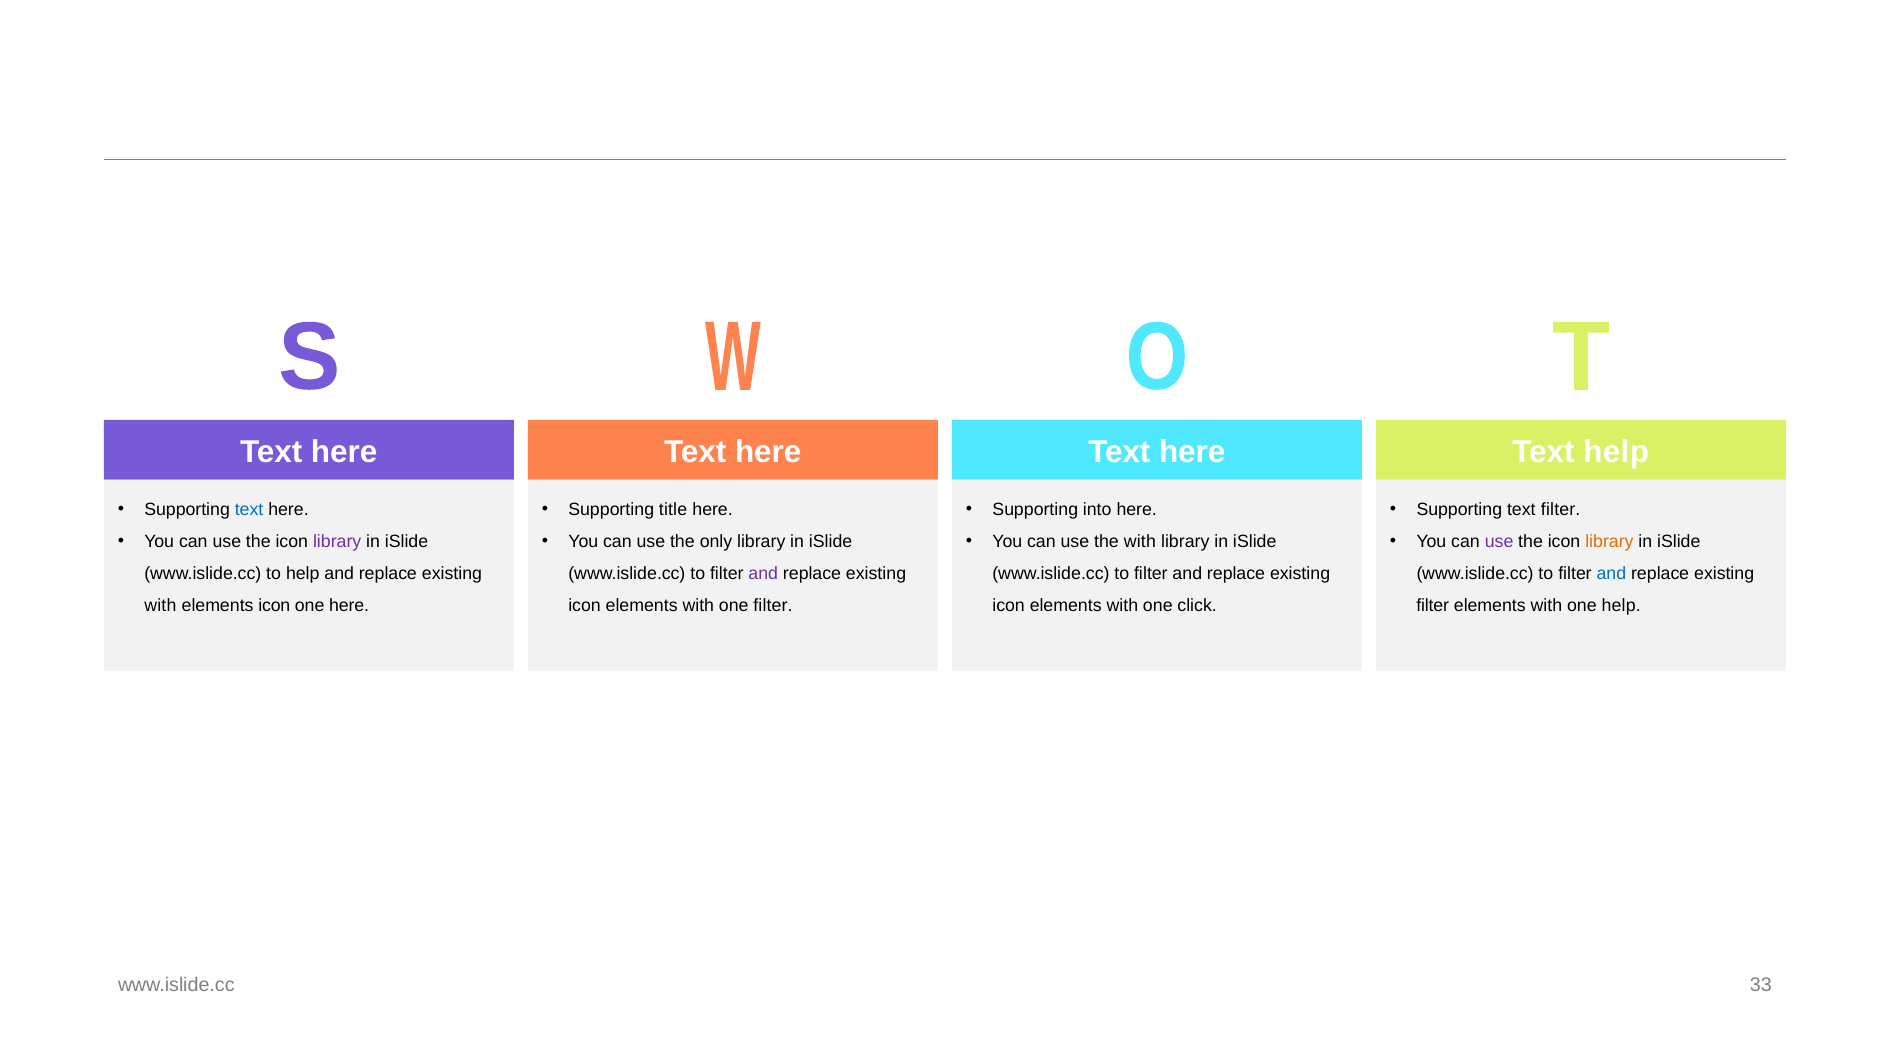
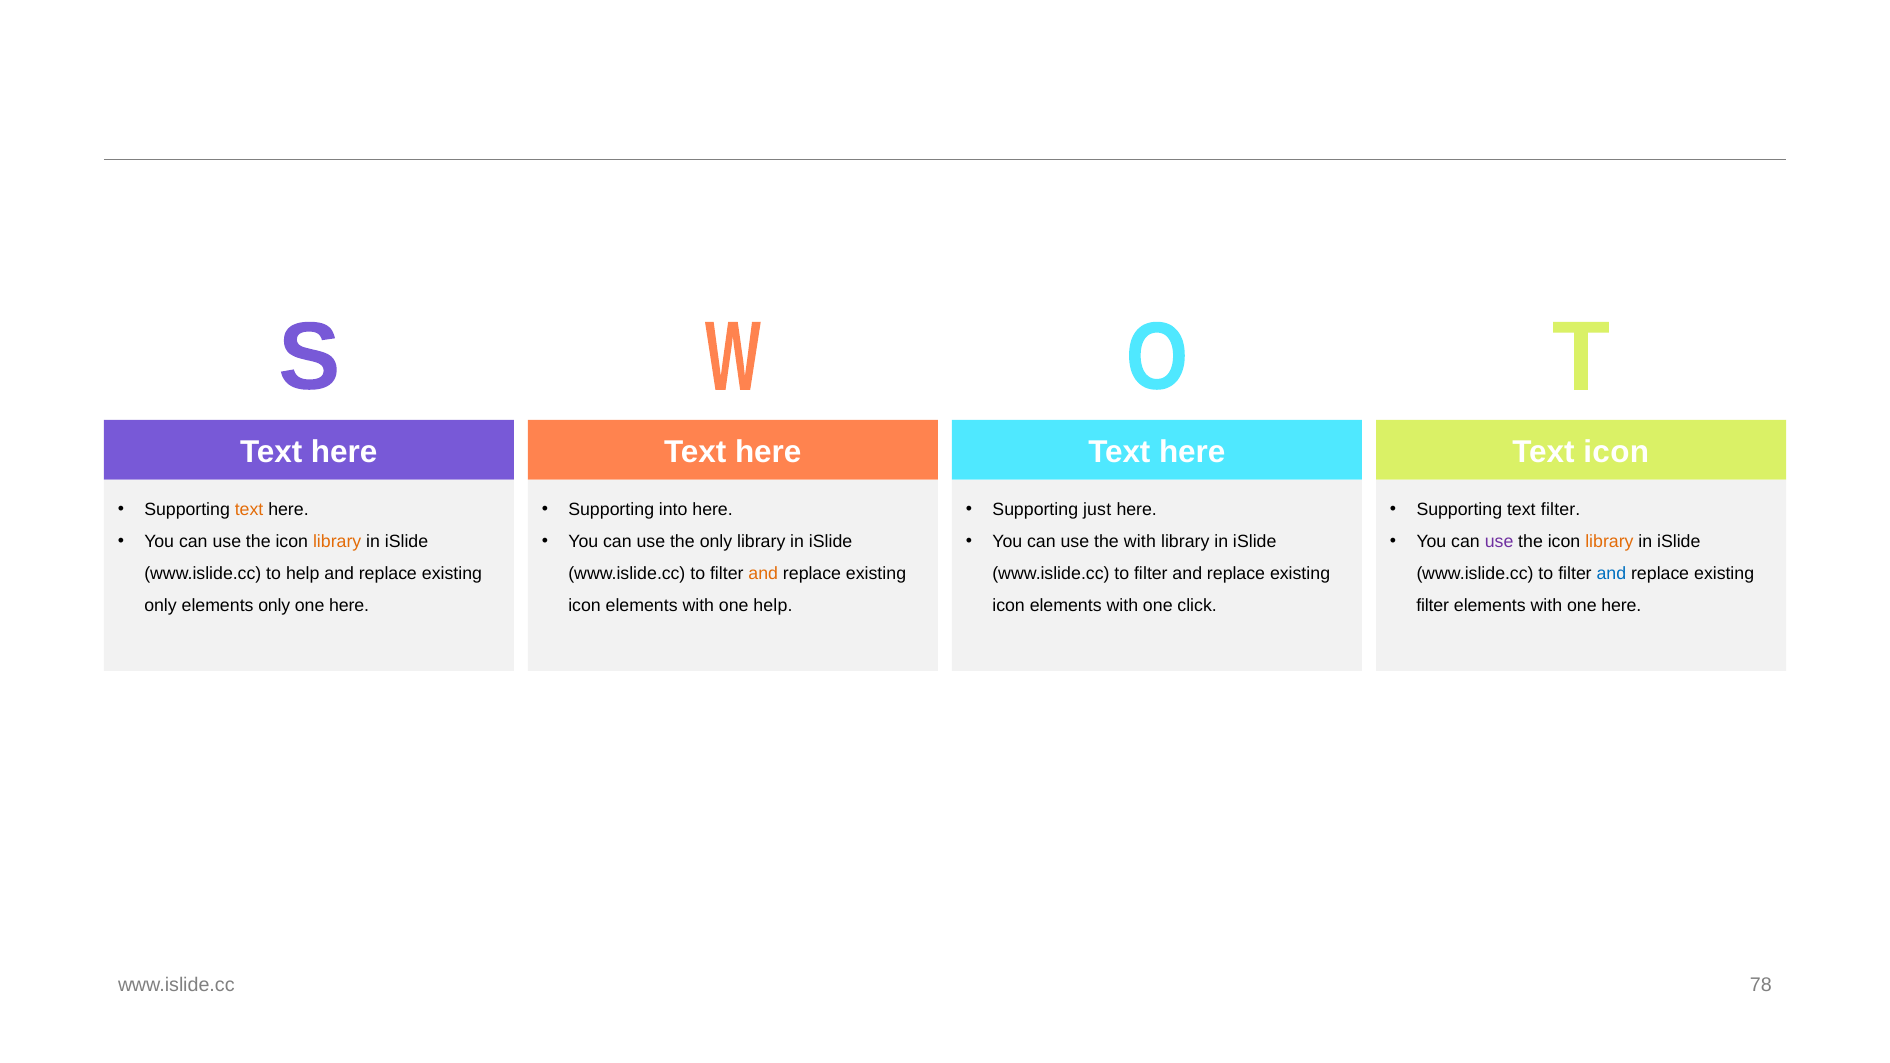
Text help: help -> icon (1616, 452)
text colour: blue -> orange (249, 509)
title: title -> into (673, 509)
into: into -> just (1097, 509)
library colour: purple -> orange (337, 541)
and colour: purple -> orange (763, 573)
with: with -> only (161, 605)
elements icon: icon -> only (274, 605)
one filter: filter -> help (773, 605)
with one help: help -> here (1621, 605)
33: 33 -> 78 (1761, 985)
